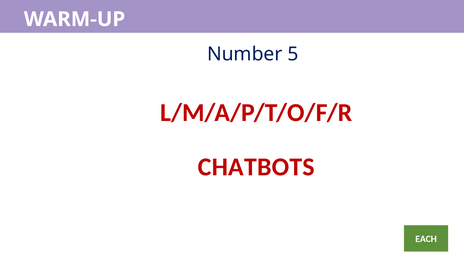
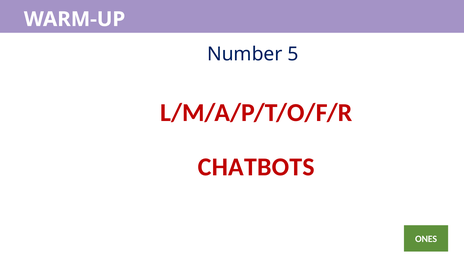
EACH: EACH -> ONES (426, 239)
